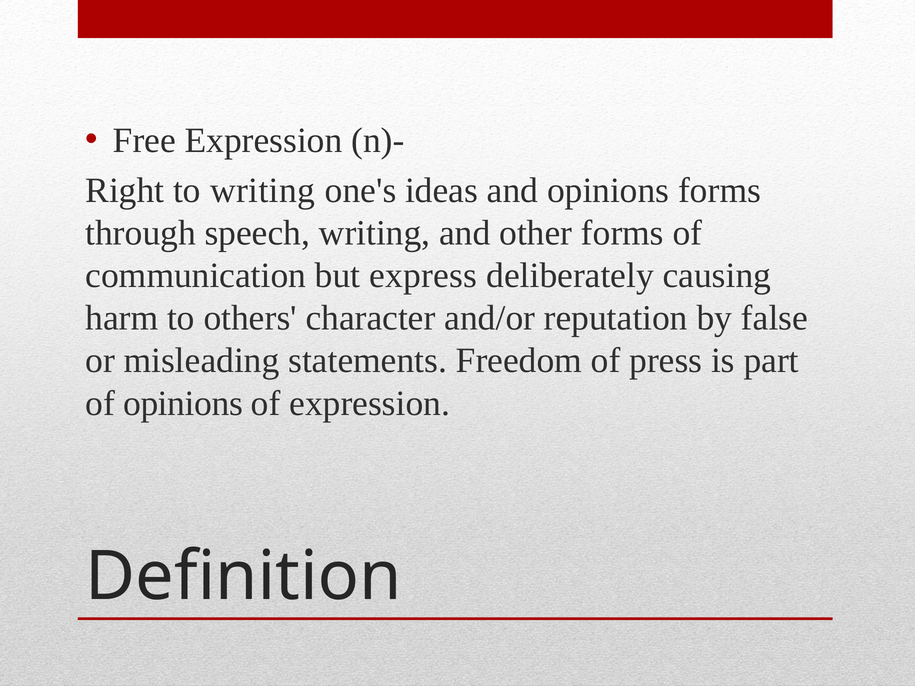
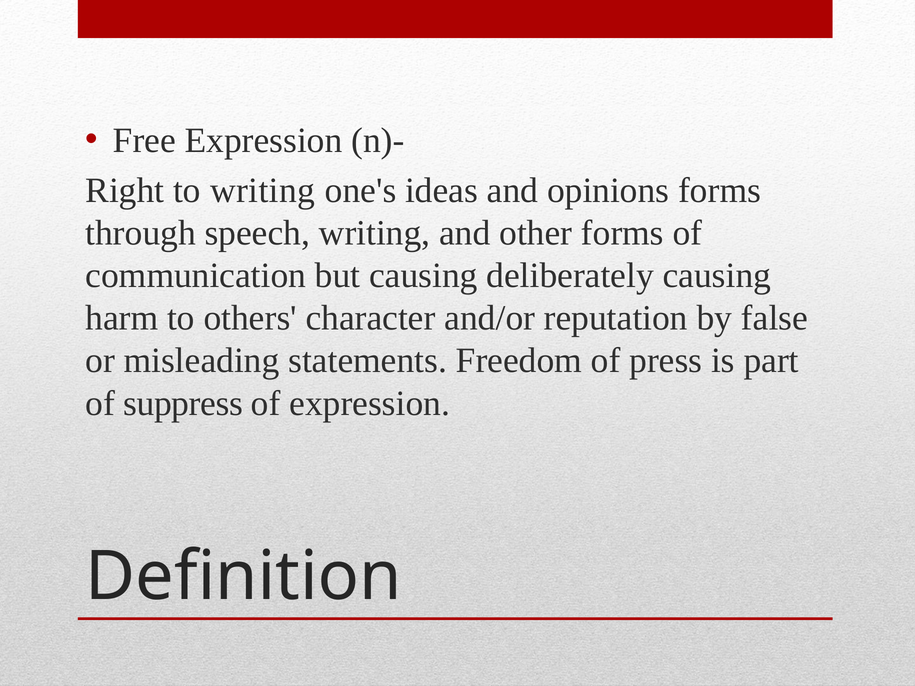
but express: express -> causing (423, 276)
of opinions: opinions -> suppress (183, 403)
